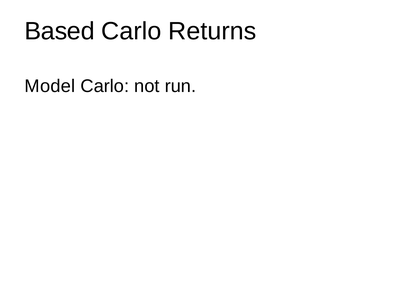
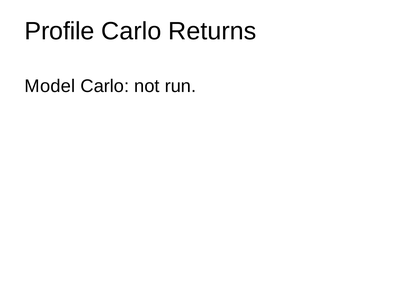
Based: Based -> Profile (60, 31)
